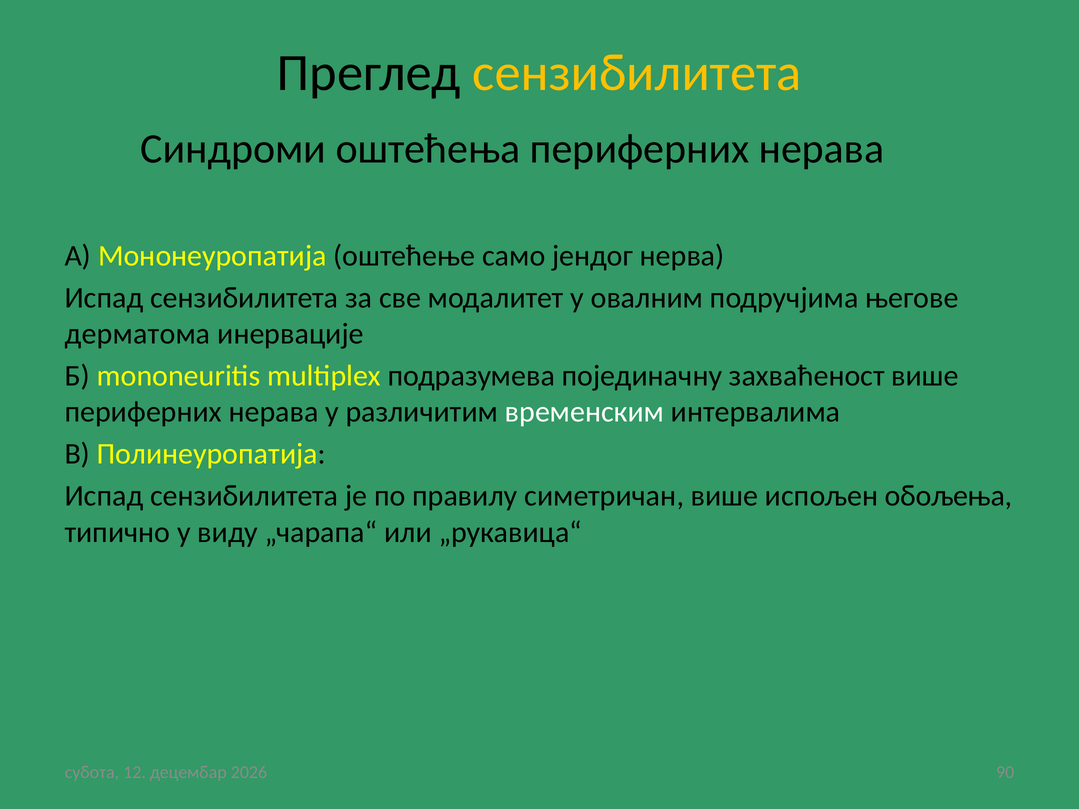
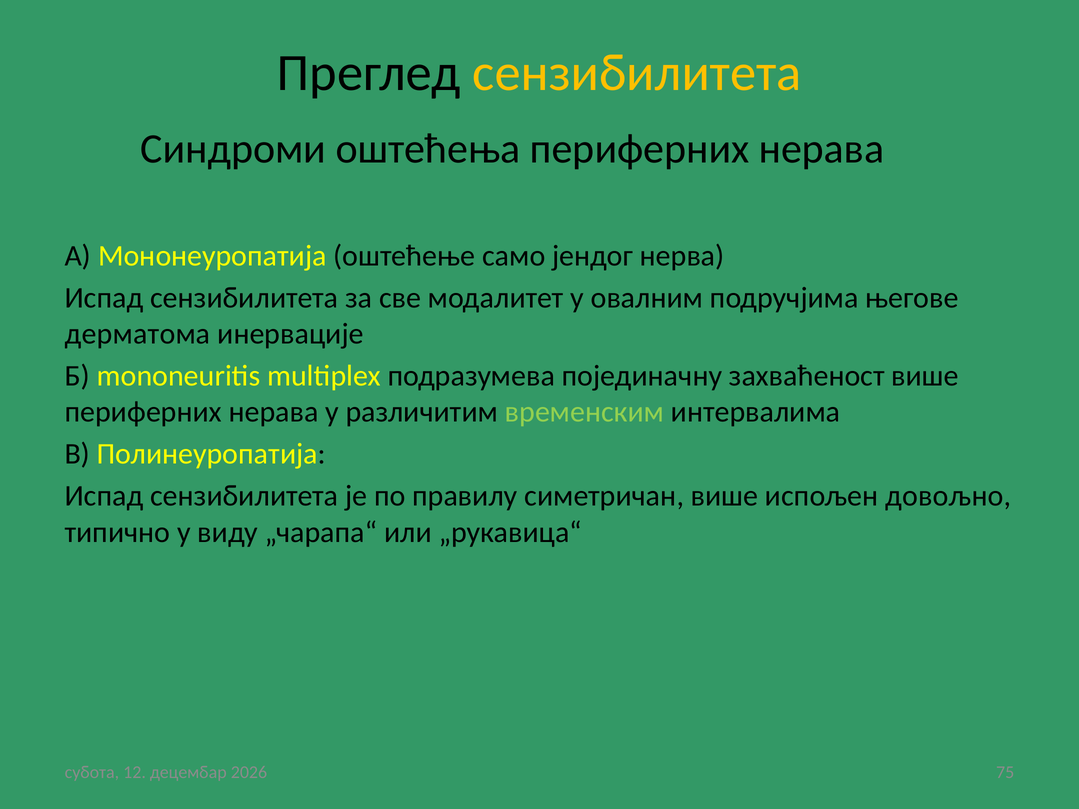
временским colour: white -> light green (585, 412)
обољења: обољења -> довољно (948, 496)
90: 90 -> 75 (1005, 773)
